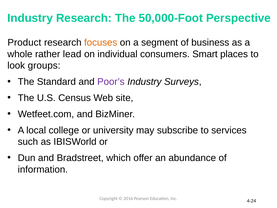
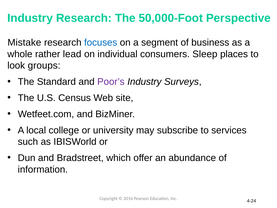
Product: Product -> Mistake (24, 42)
focuses colour: orange -> blue (101, 42)
Smart: Smart -> Sleep (205, 54)
